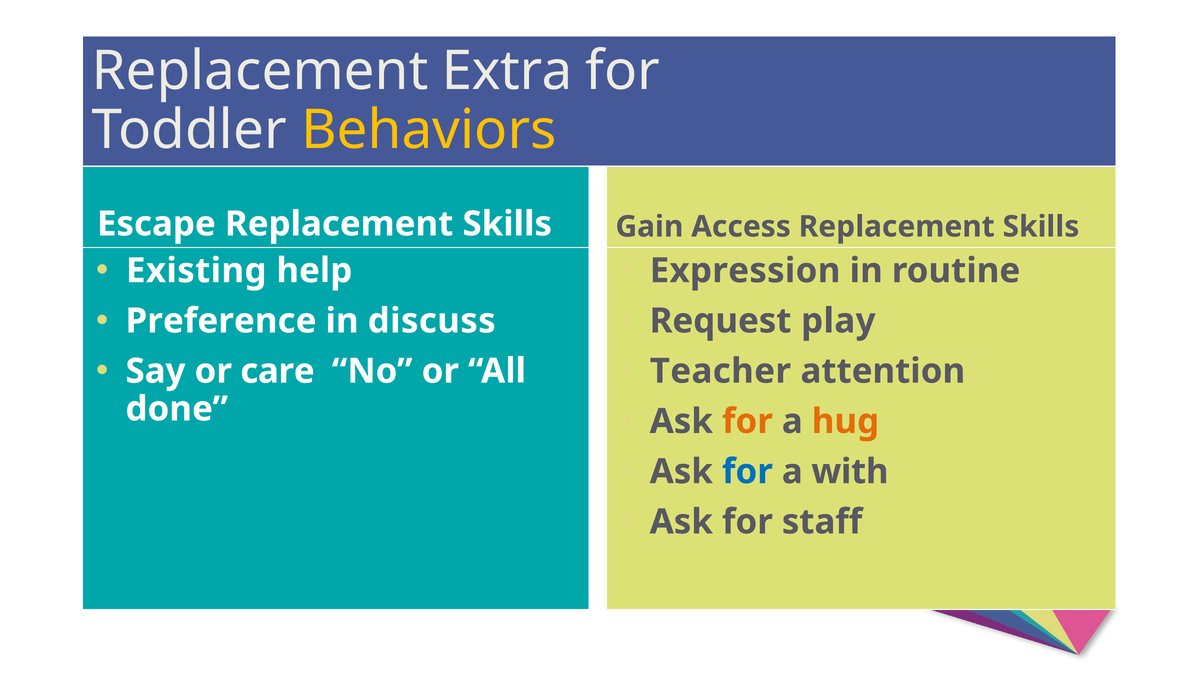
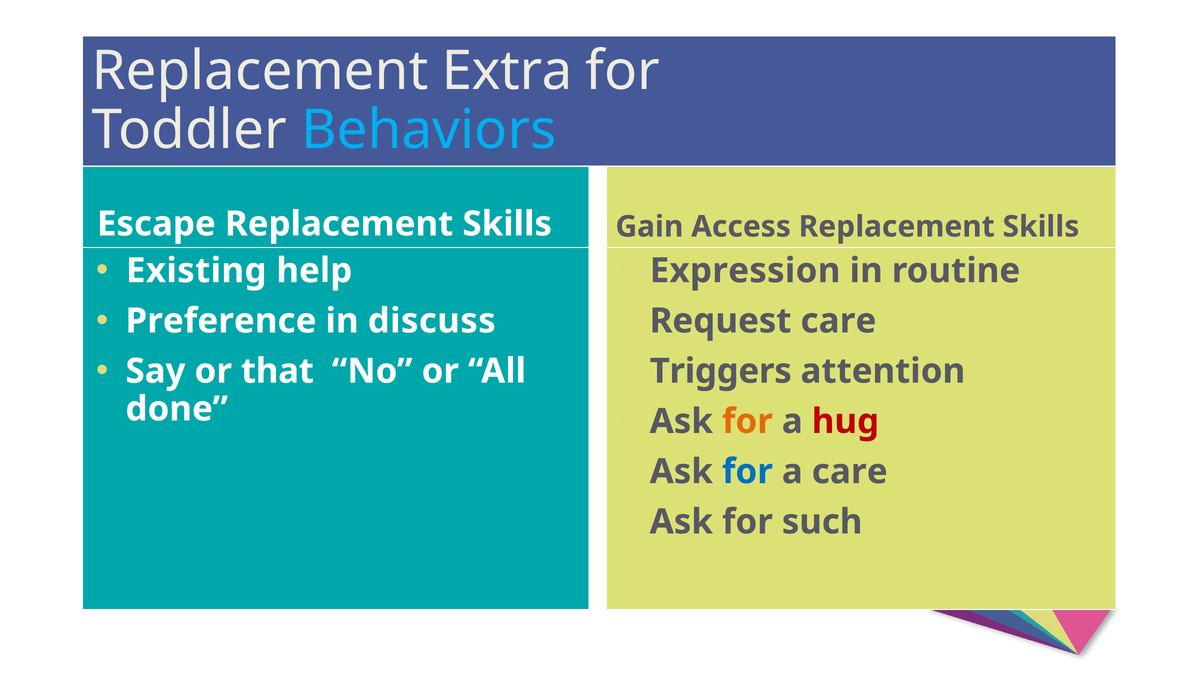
Behaviors colour: yellow -> light blue (429, 130)
Request play: play -> care (838, 321)
care: care -> that (277, 371)
Teacher: Teacher -> Triggers (721, 371)
hug colour: orange -> red (845, 421)
a with: with -> care (850, 472)
staff: staff -> such (822, 522)
